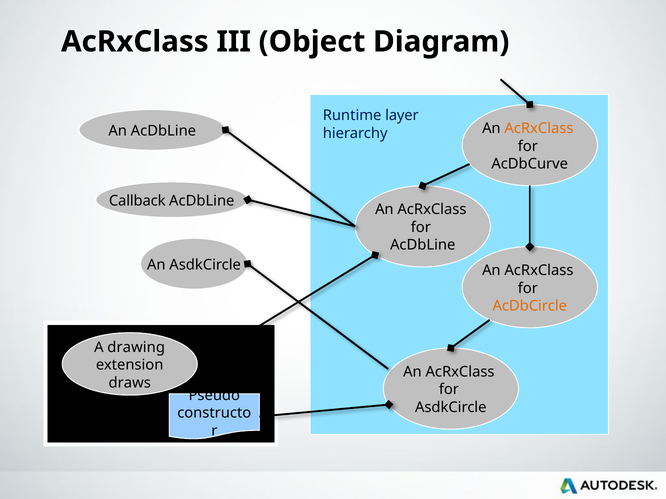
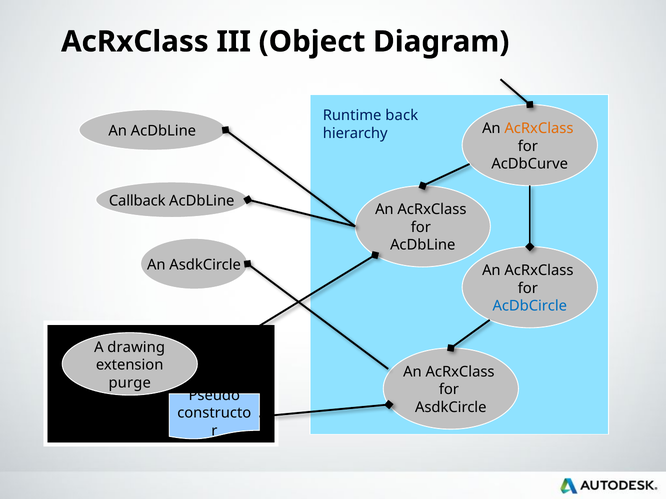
layer: layer -> back (402, 116)
AcDbCircle colour: orange -> blue (530, 306)
draws: draws -> purge (130, 383)
